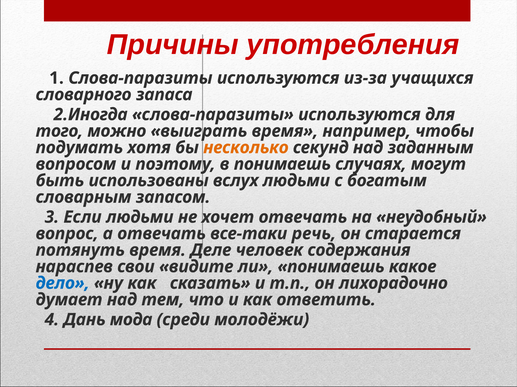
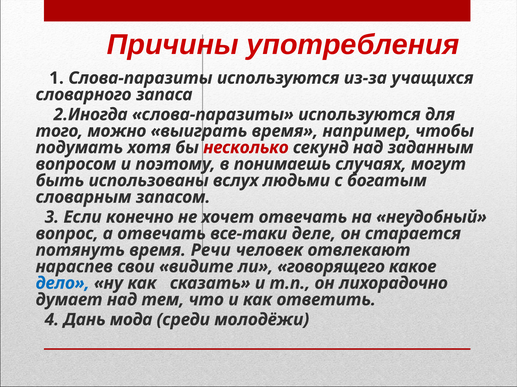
несколько colour: orange -> red (246, 148)
Если людьми: людьми -> конечно (140, 217)
речь: речь -> деле (314, 234)
Деле: Деле -> Речи (211, 251)
содержания: содержания -> отвлекают (359, 251)
ли понимаешь: понимаешь -> говорящего (331, 267)
